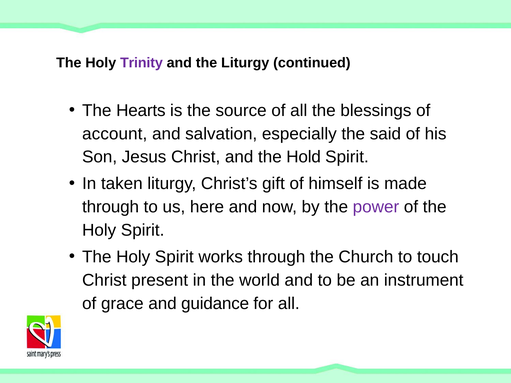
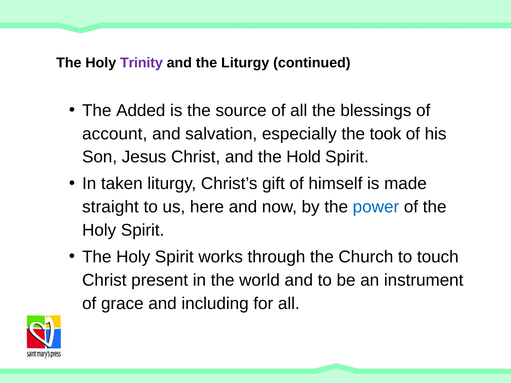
Hearts: Hearts -> Added (141, 111)
said: said -> took (385, 134)
through: through -> straight (110, 207)
power colour: purple -> blue (376, 207)
guidance: guidance -> including (215, 304)
